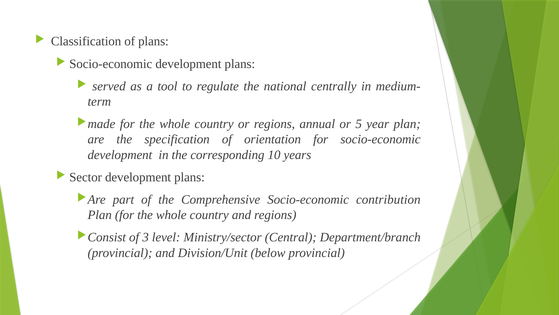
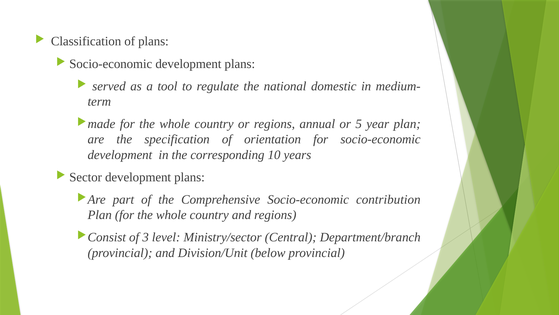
centrally: centrally -> domestic (334, 86)
